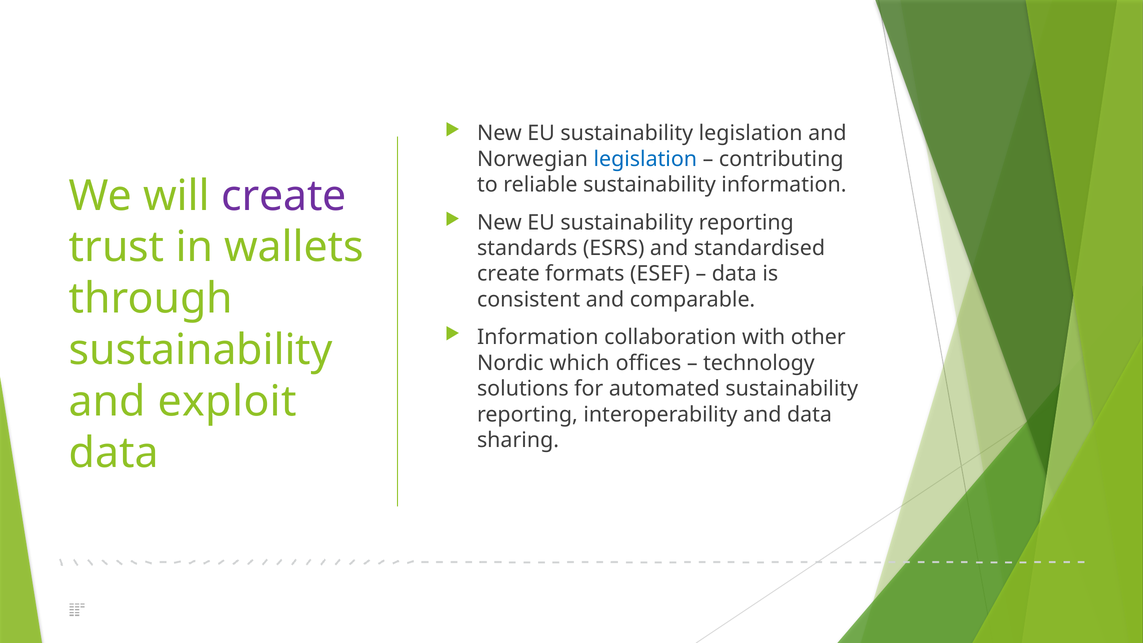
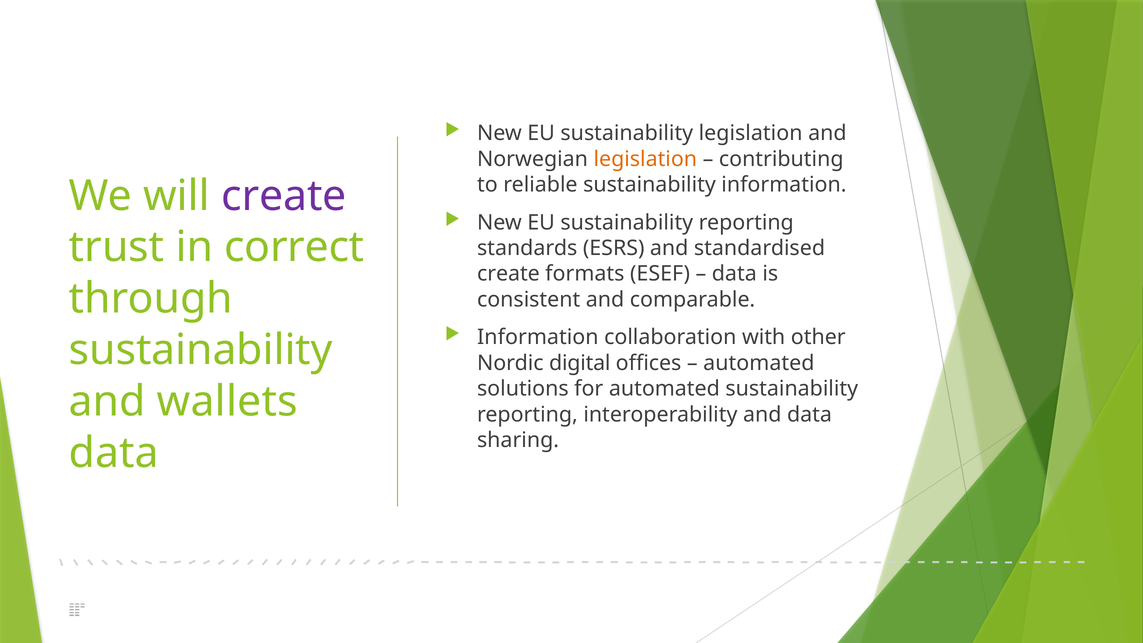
legislation colour: blue -> orange (645, 159)
wallets: wallets -> correct (294, 247)
which: which -> digital (580, 363)
technology: technology -> automated (759, 363)
exploit: exploit -> wallets (227, 402)
